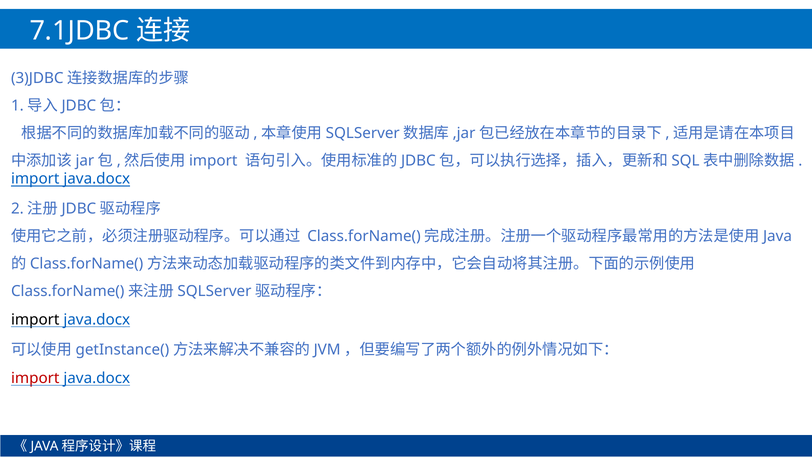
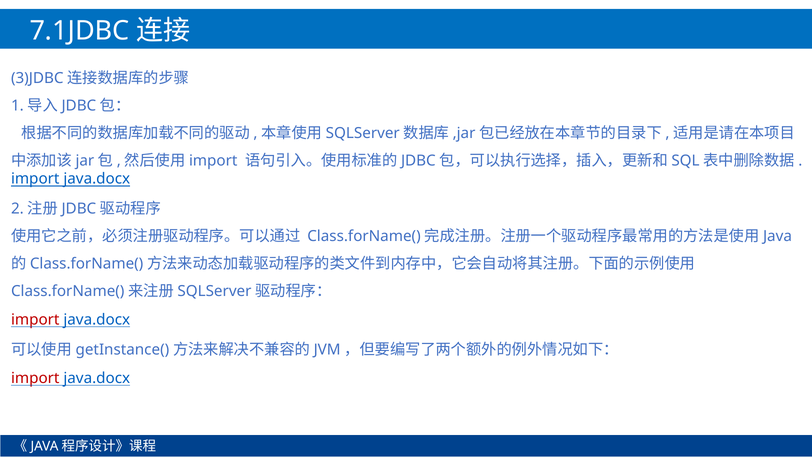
import colour: black -> red (35, 320)
